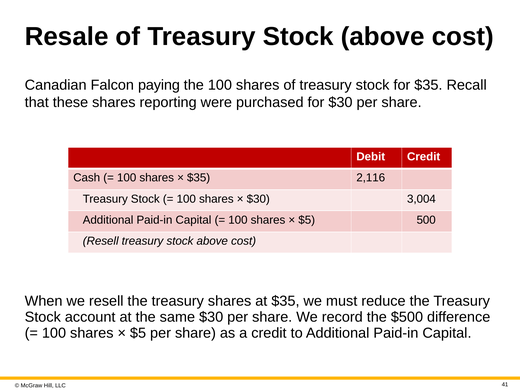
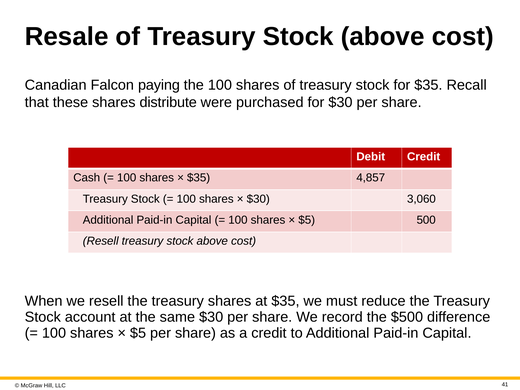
reporting: reporting -> distribute (168, 102)
2,116: 2,116 -> 4,857 (371, 178)
3,004: 3,004 -> 3,060 (421, 199)
